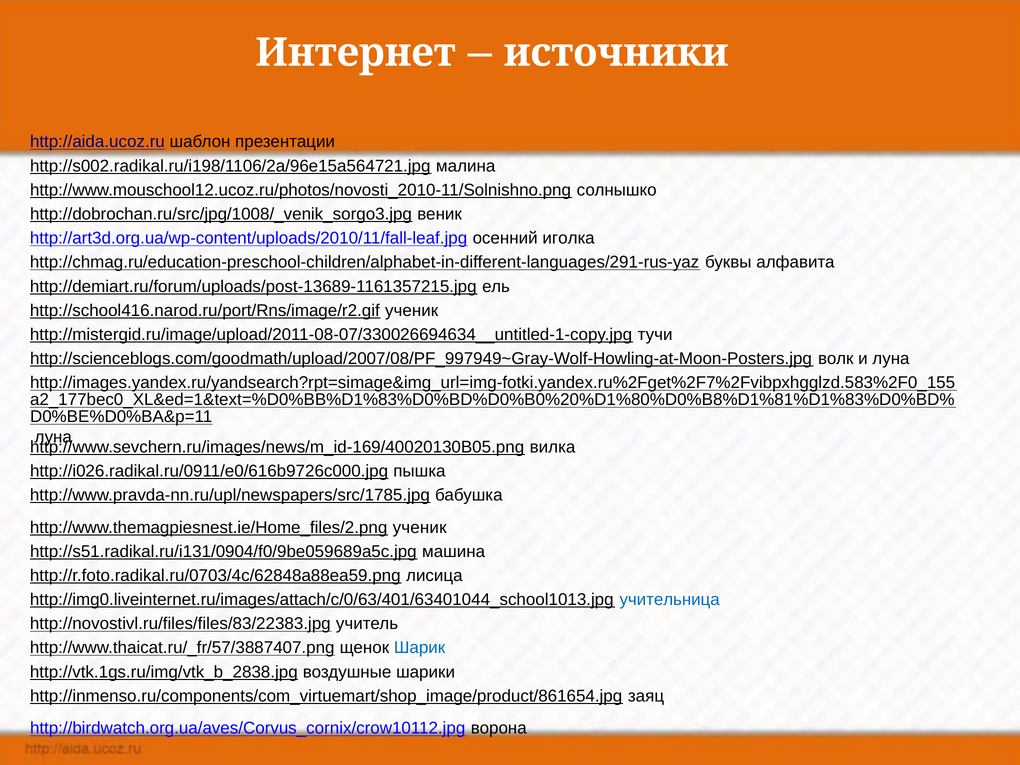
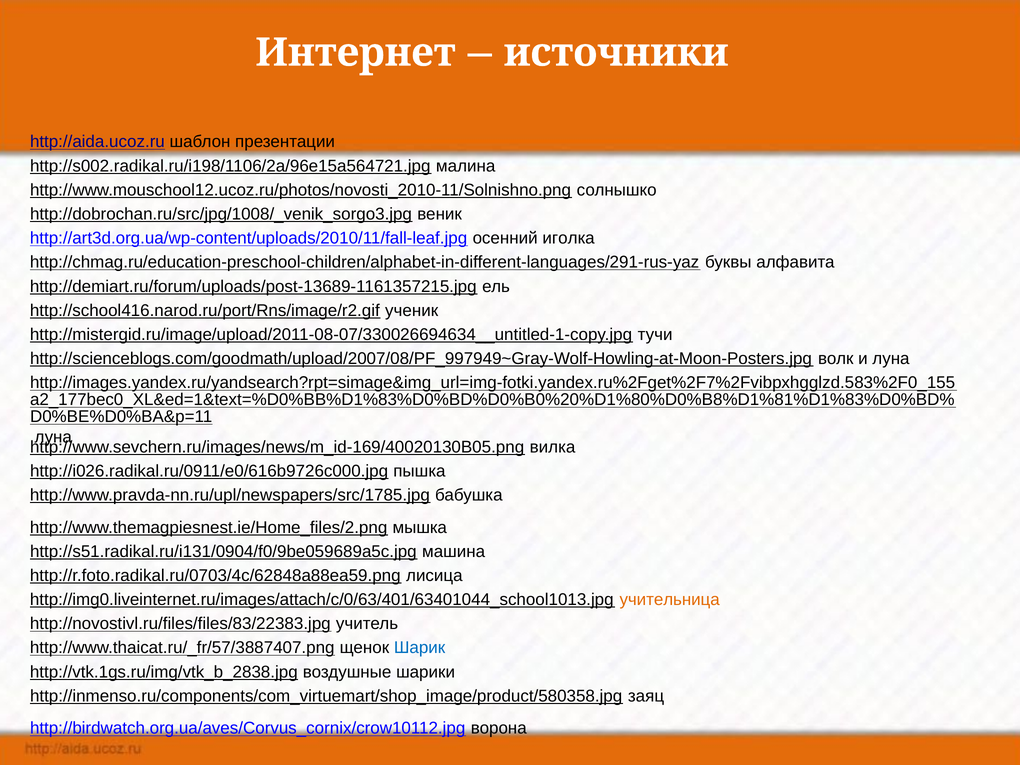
http://www.themagpiesnest.ie/Home_files/2.png ученик: ученик -> мышка (420, 527)
учительница colour: blue -> orange (670, 600)
http://inmenso.ru/components/com_virtuemart/shop_image/product/861654.jpg: http://inmenso.ru/components/com_virtuemart/shop_image/product/861654.jpg -> http://inmenso.ru/components/com_virtuemart/shop_image/product/580358.jpg (326, 696)
